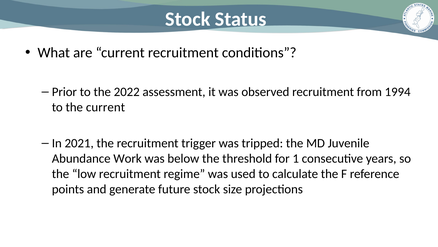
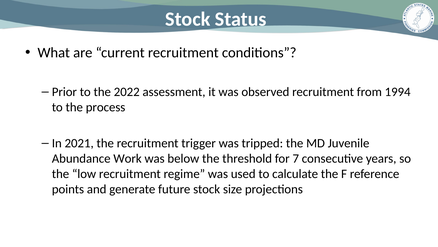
the current: current -> process (106, 107)
1: 1 -> 7 (296, 158)
